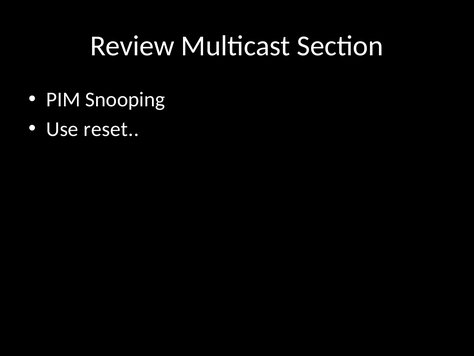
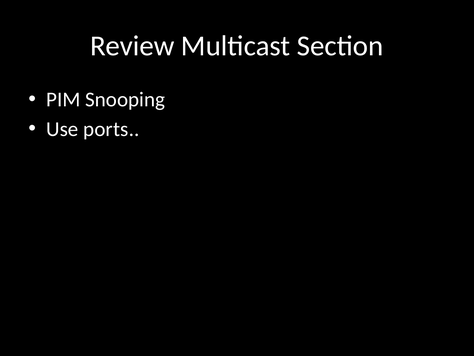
reset: reset -> ports (111, 129)
